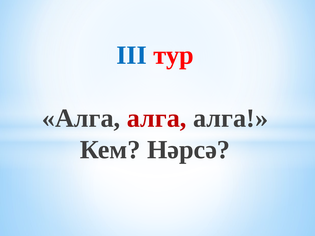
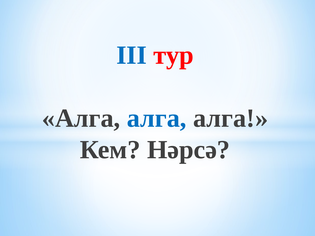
алга colour: red -> blue (157, 118)
